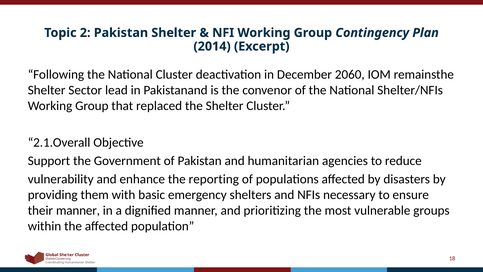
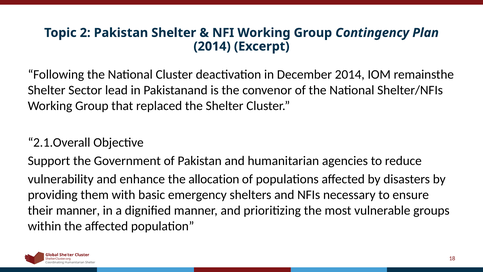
December 2060: 2060 -> 2014 (350, 74)
reporting: reporting -> allocation (214, 179)
